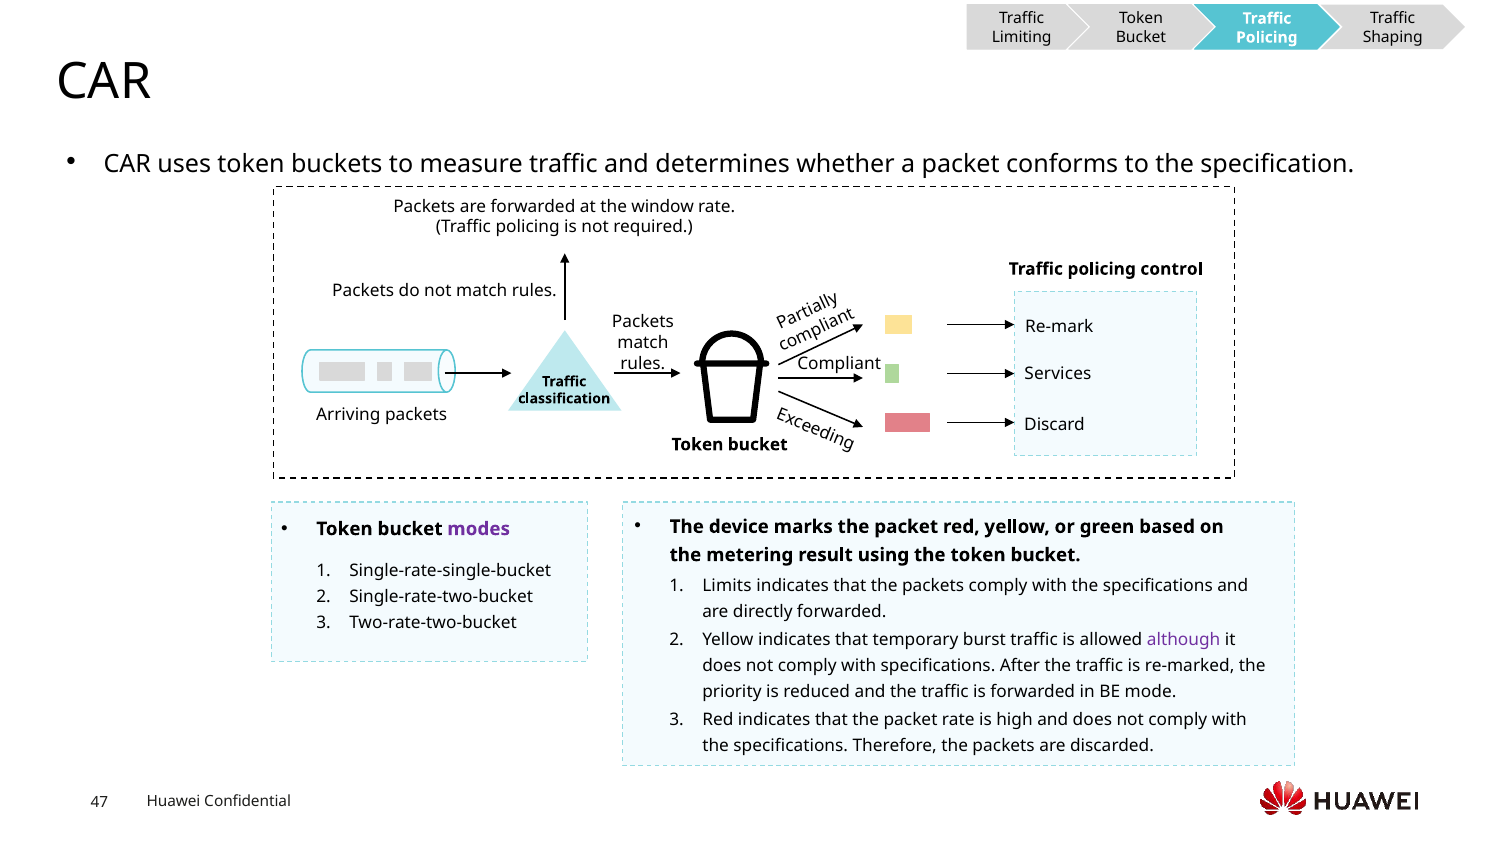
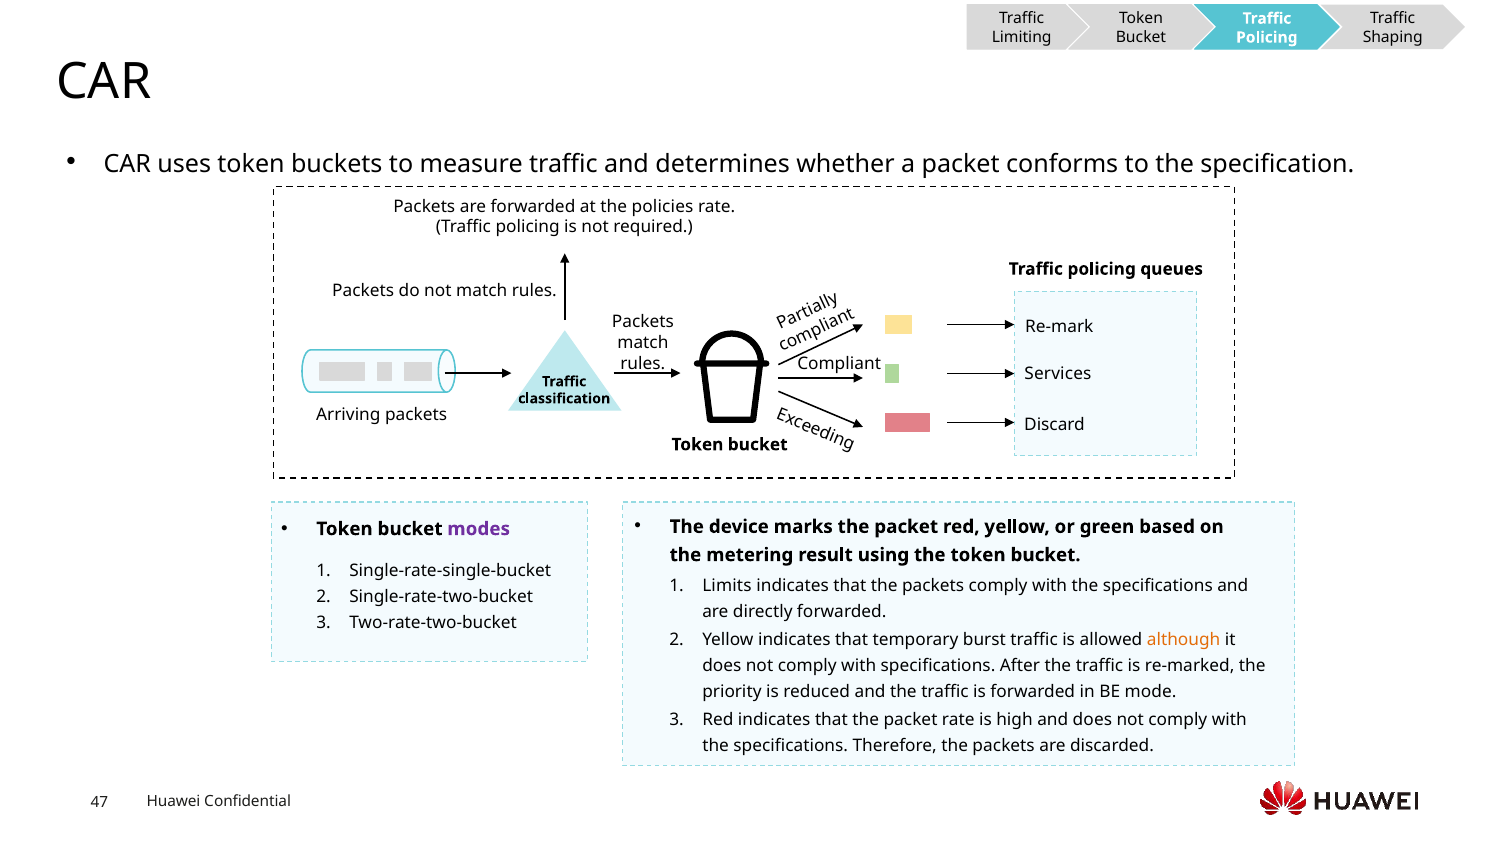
window: window -> policies (662, 206)
control: control -> queues (1172, 269)
although colour: purple -> orange (1184, 640)
